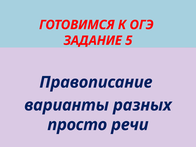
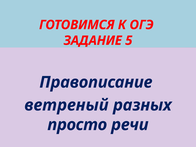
варианты: варианты -> ветреный (66, 105)
